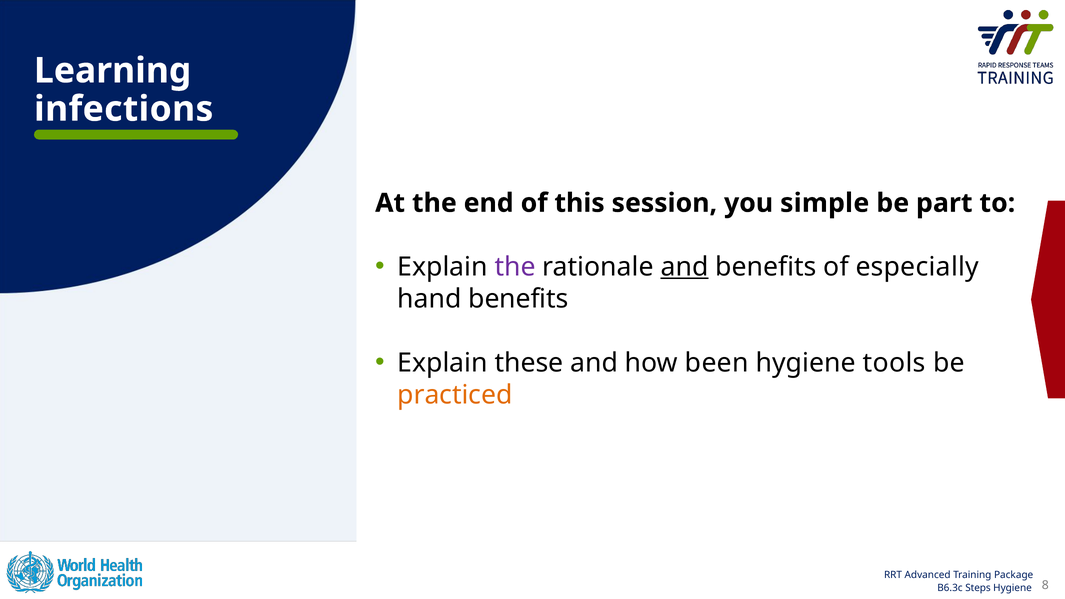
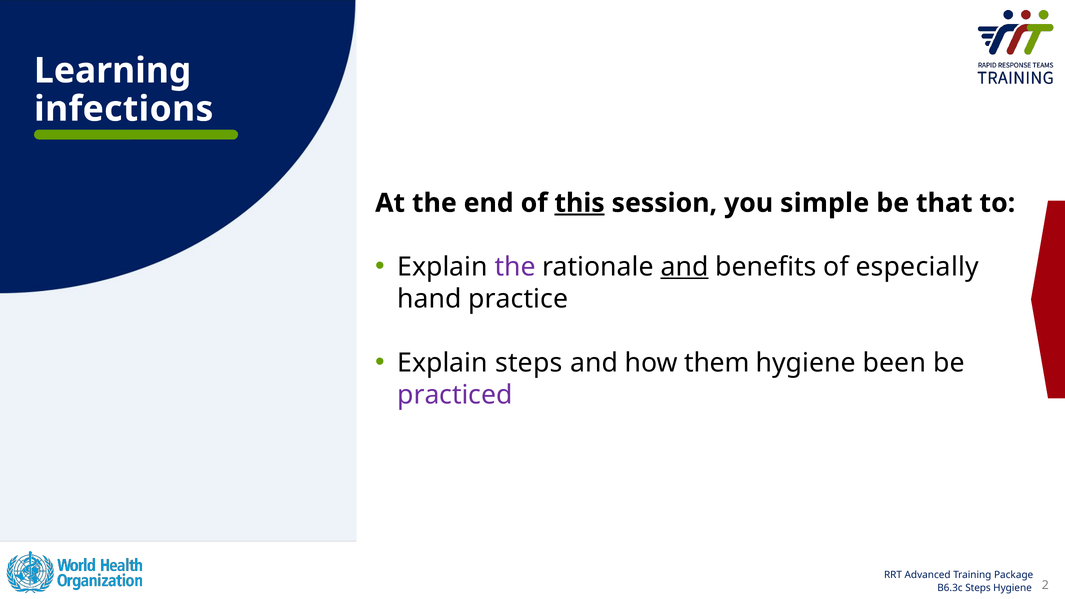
this underline: none -> present (580, 203)
part: part -> that (944, 203)
hand benefits: benefits -> practice (518, 299)
Explain these: these -> steps (529, 363)
been: been -> them (717, 363)
tools: tools -> been (894, 363)
practiced colour: orange -> purple (455, 395)
8: 8 -> 2 (1045, 585)
